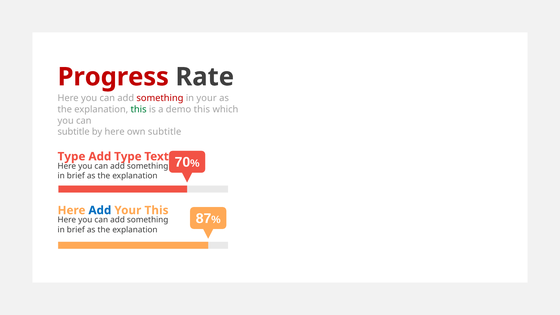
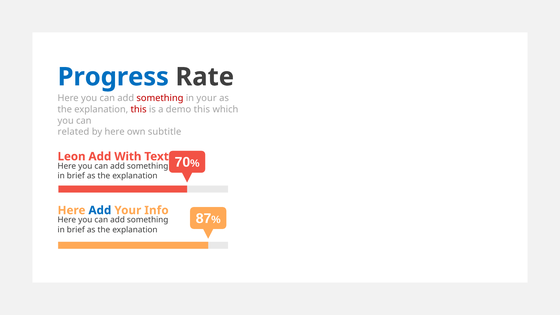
Progress colour: red -> blue (113, 77)
this colour: green -> red (139, 109)
subtitle: subtitle -> related (73, 132)
Type: Type -> Leon (72, 156)
Add Type: Type -> With (128, 156)
Your This: This -> Info (157, 210)
